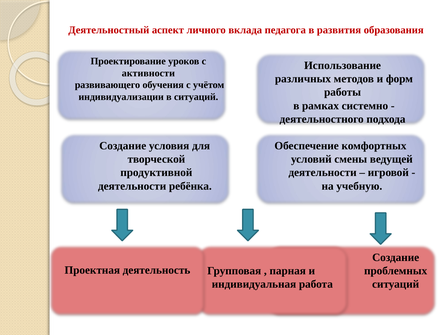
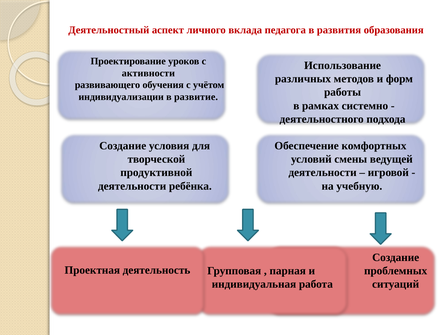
в ситуаций: ситуаций -> развитие (196, 97)
